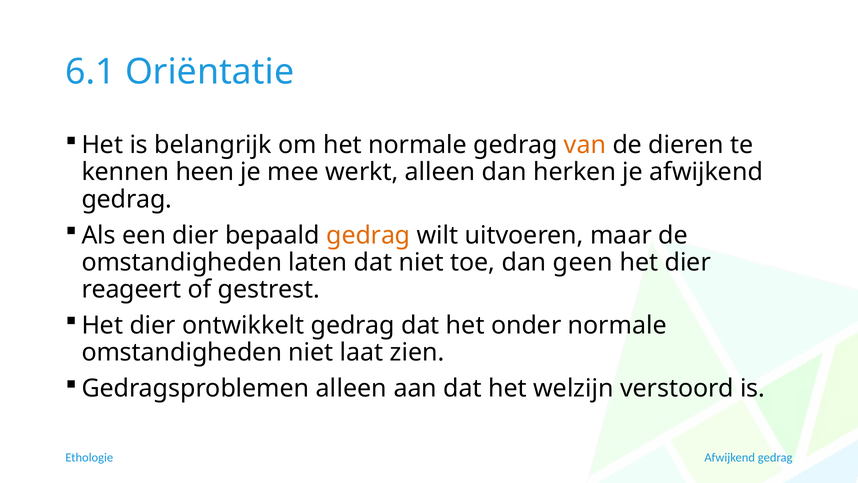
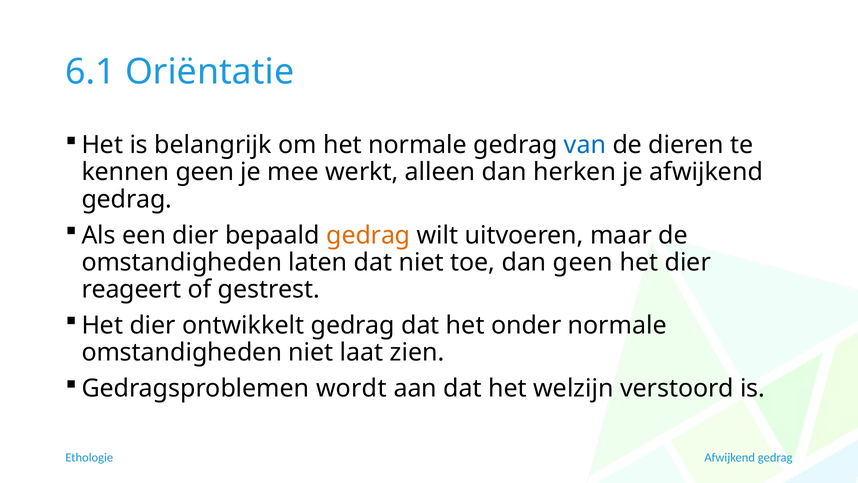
van colour: orange -> blue (585, 145)
kennen heen: heen -> geen (205, 172)
Gedragsproblemen alleen: alleen -> wordt (351, 388)
